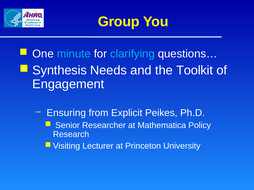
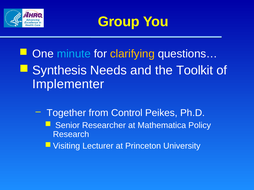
clarifying colour: light blue -> yellow (132, 54)
Engagement: Engagement -> Implementer (68, 84)
Ensuring: Ensuring -> Together (66, 113)
Explicit: Explicit -> Control (127, 113)
